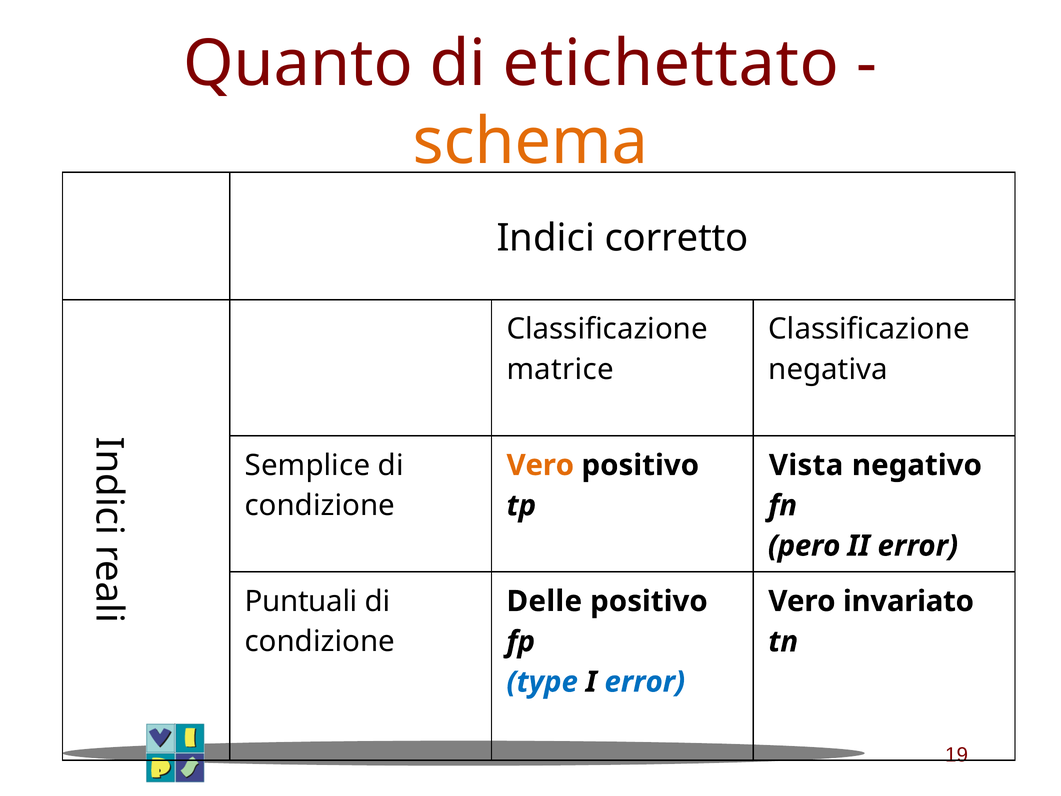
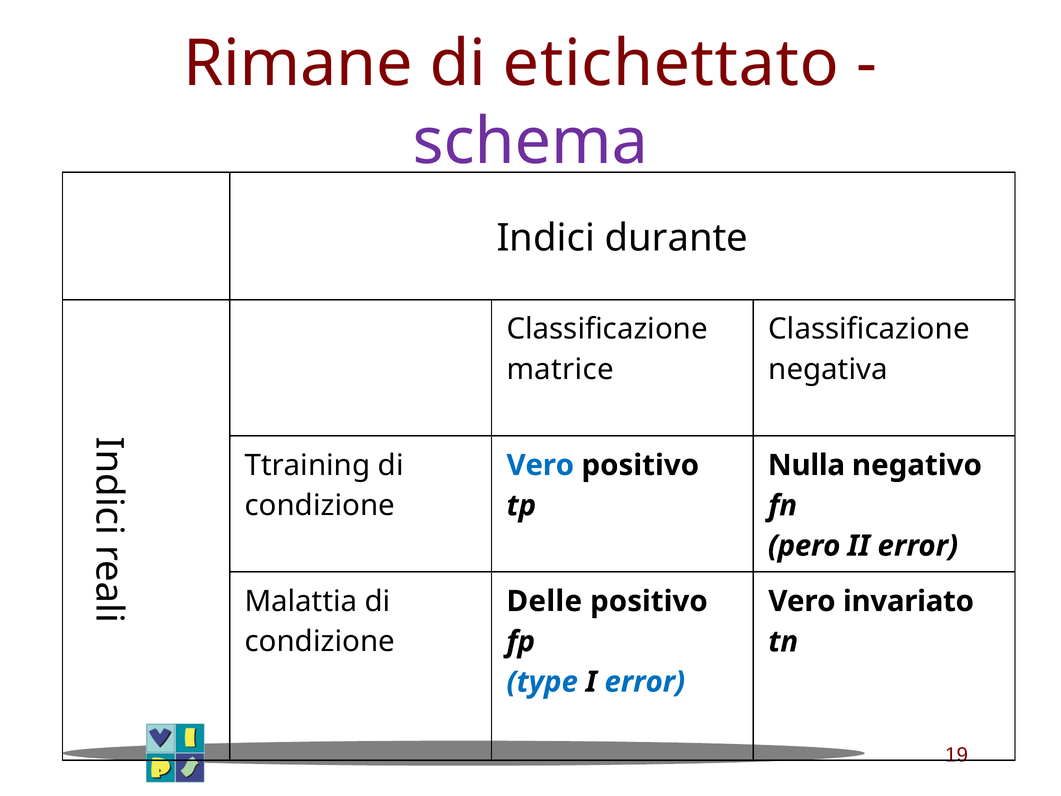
Quanto: Quanto -> Rimane (298, 64)
schema colour: orange -> purple (530, 142)
corretto: corretto -> durante (676, 238)
Semplice: Semplice -> Ttraining (308, 465)
Vero colour: orange -> blue (540, 465)
Vista: Vista -> Nulla (806, 465)
Puntuali: Puntuali -> Malattia (301, 601)
